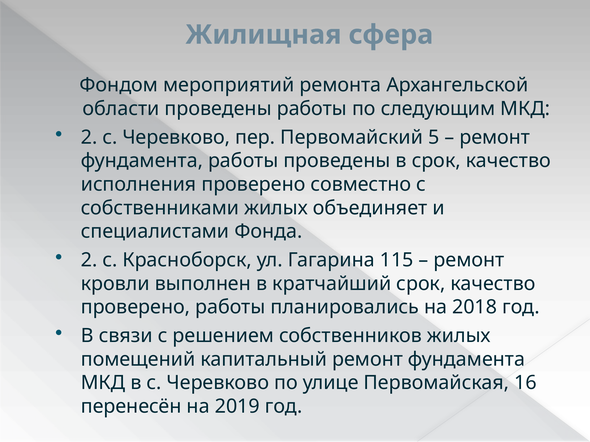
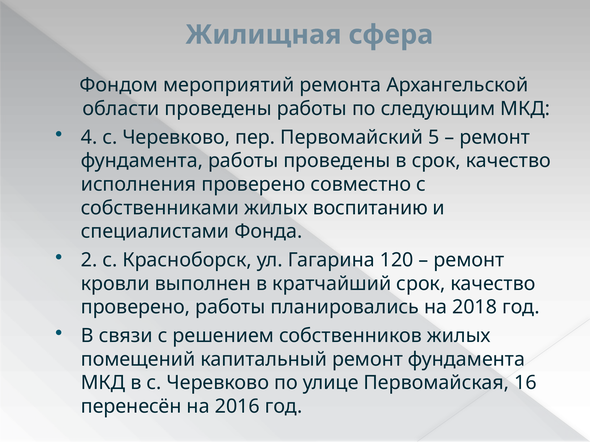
2: 2 -> 4 (89, 137)
объединяет: объединяет -> воспитанию (370, 208)
115: 115 -> 120 (397, 260)
2019: 2019 -> 2016 (237, 407)
